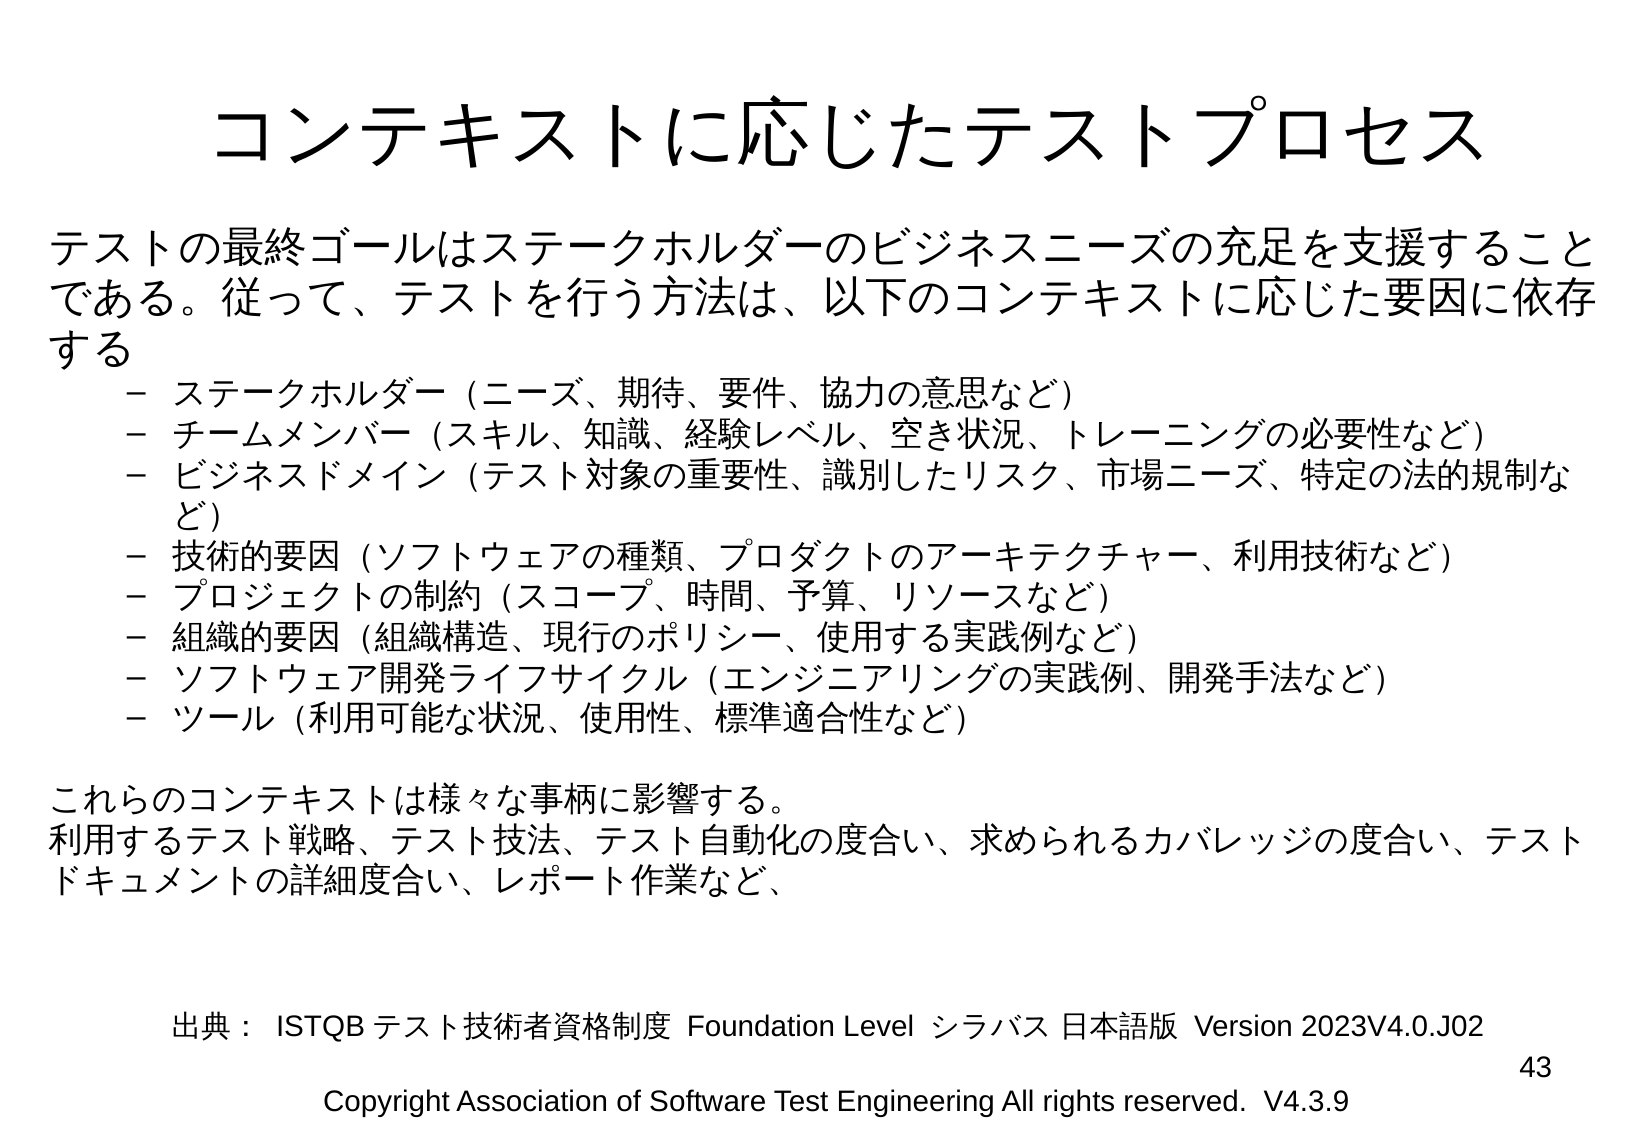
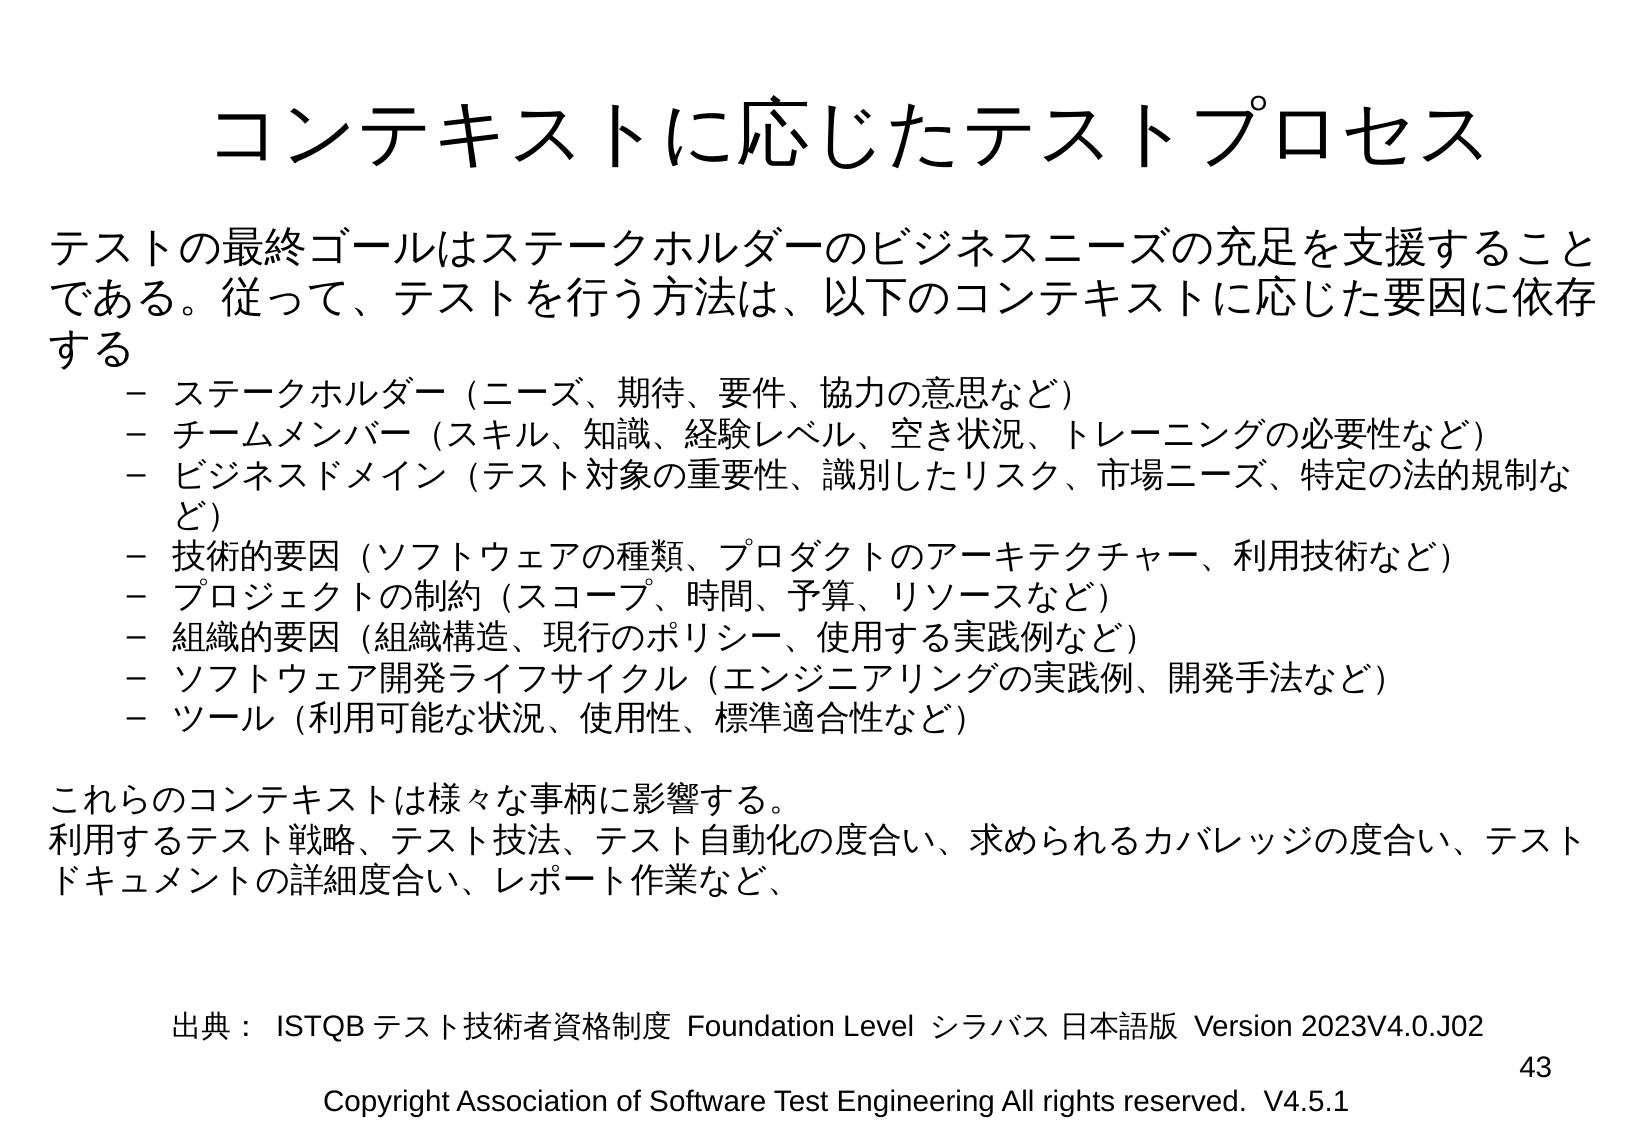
V4.3.9: V4.3.9 -> V4.5.1 (1306, 1102)
